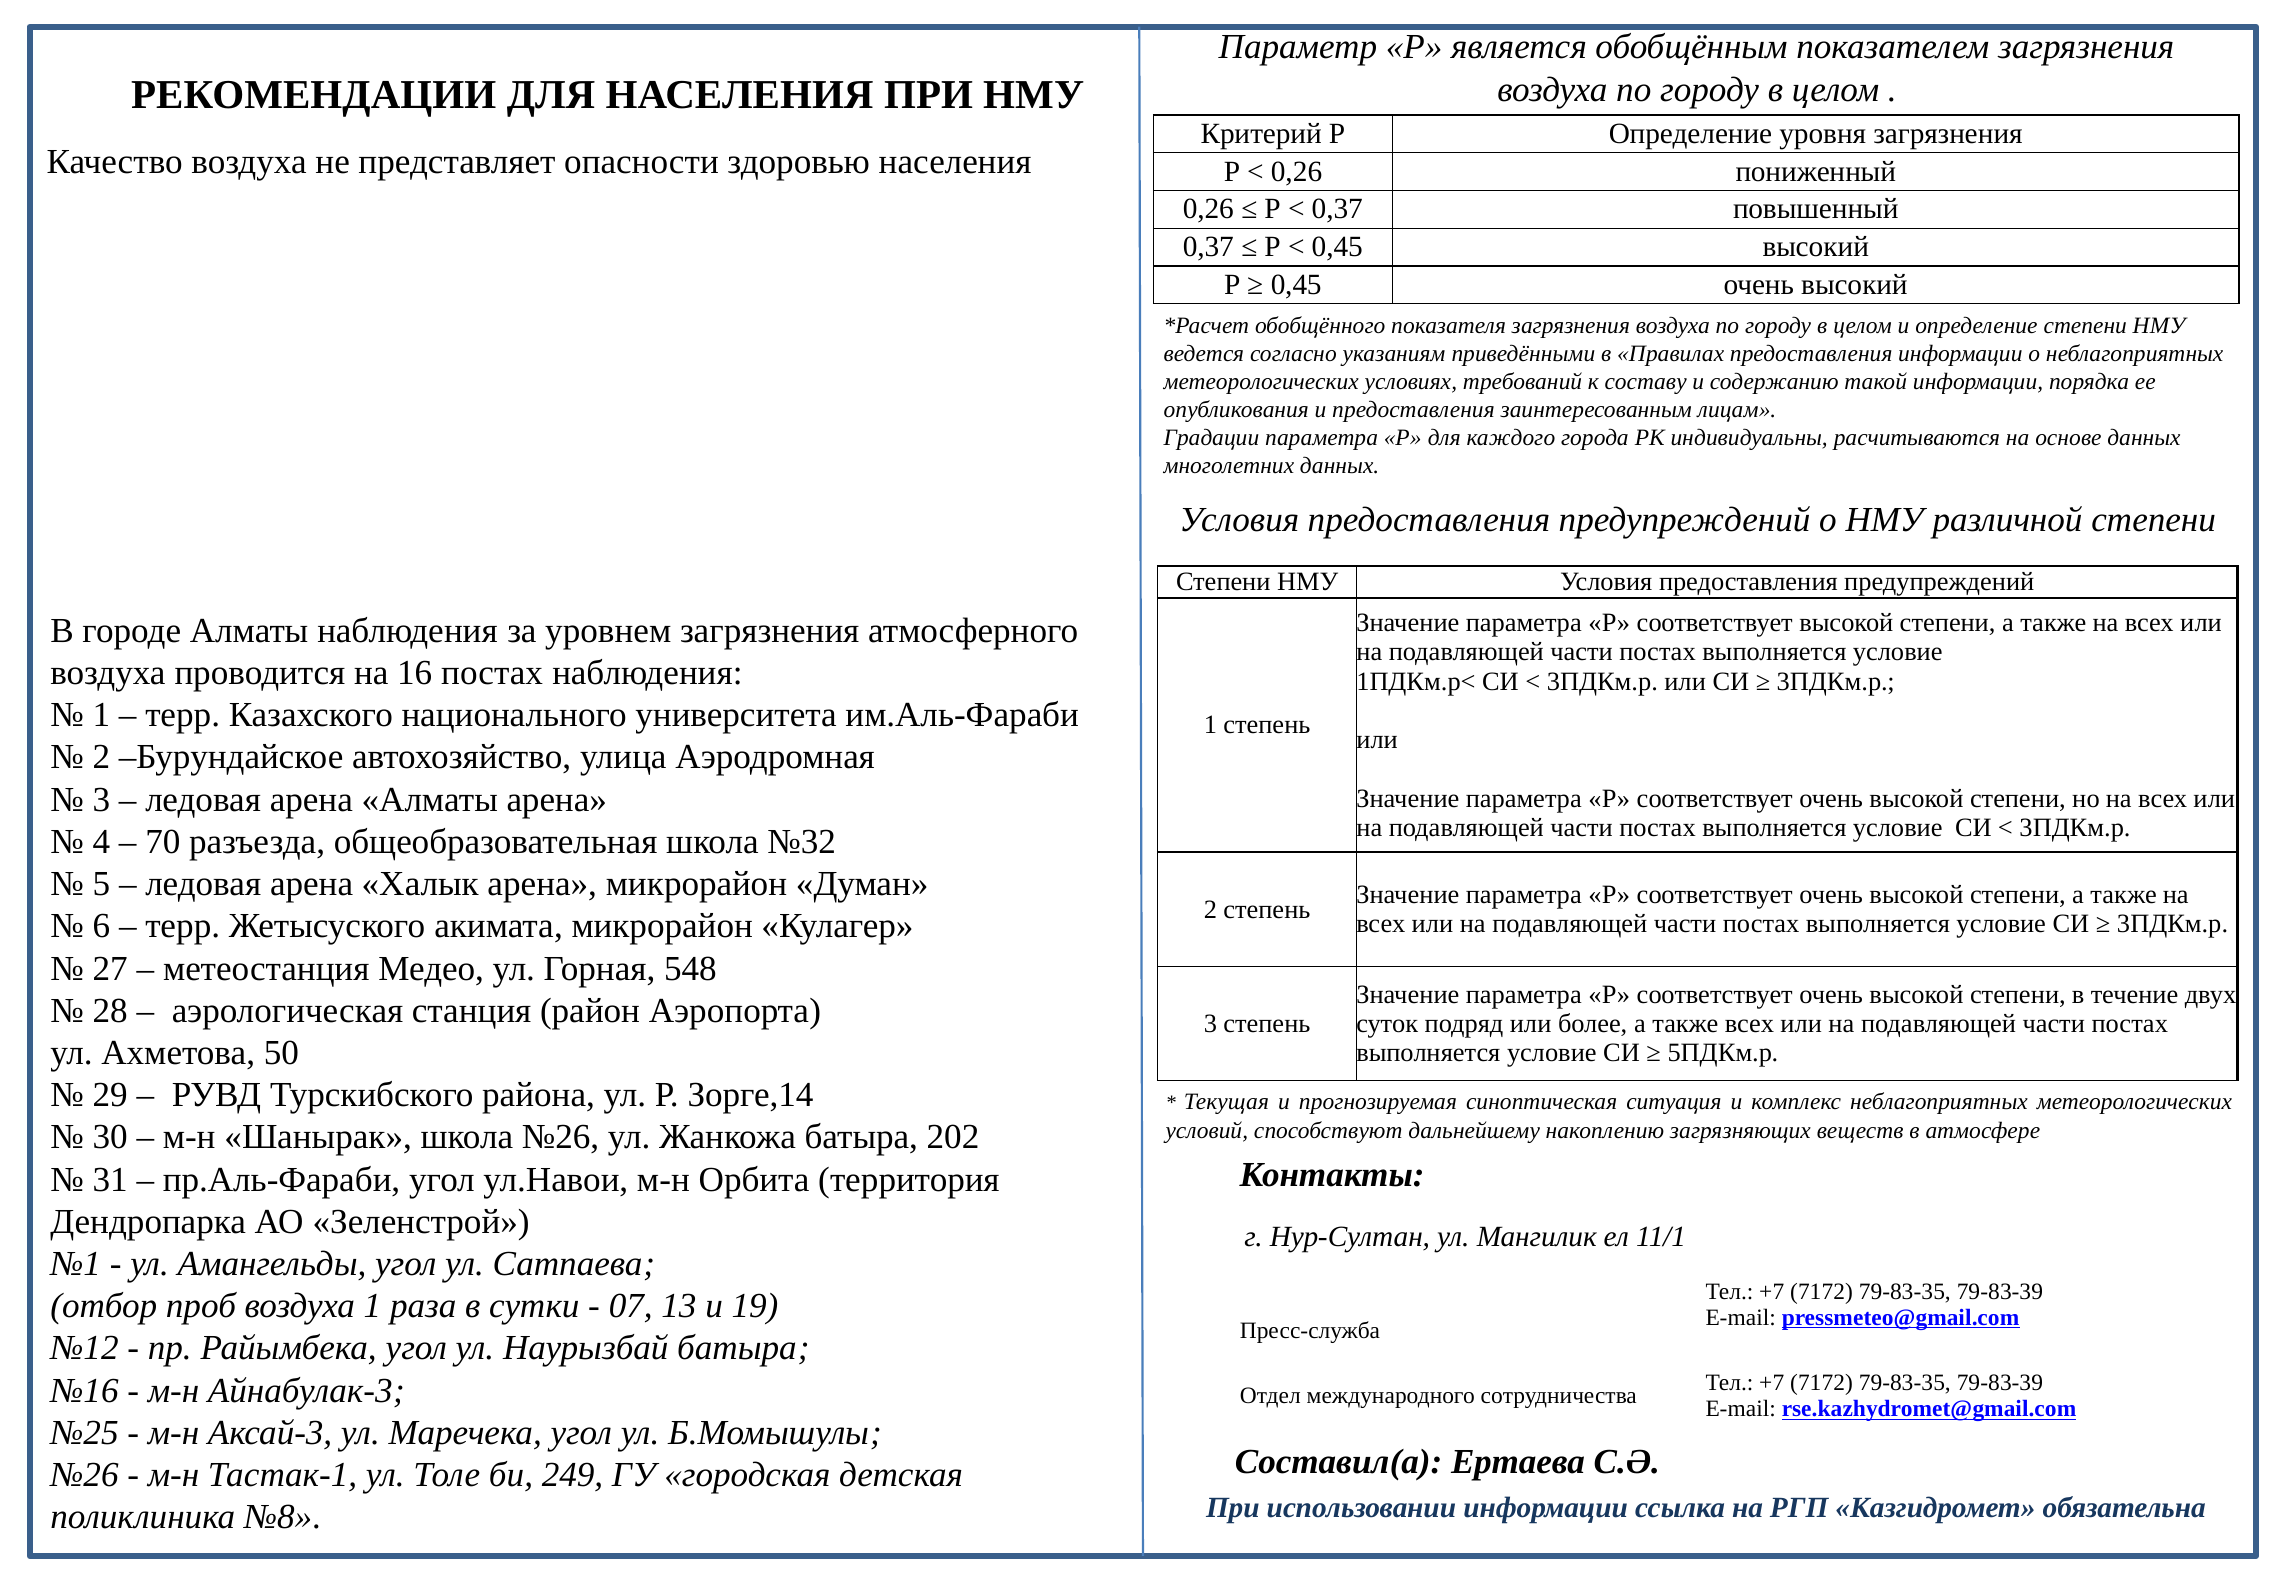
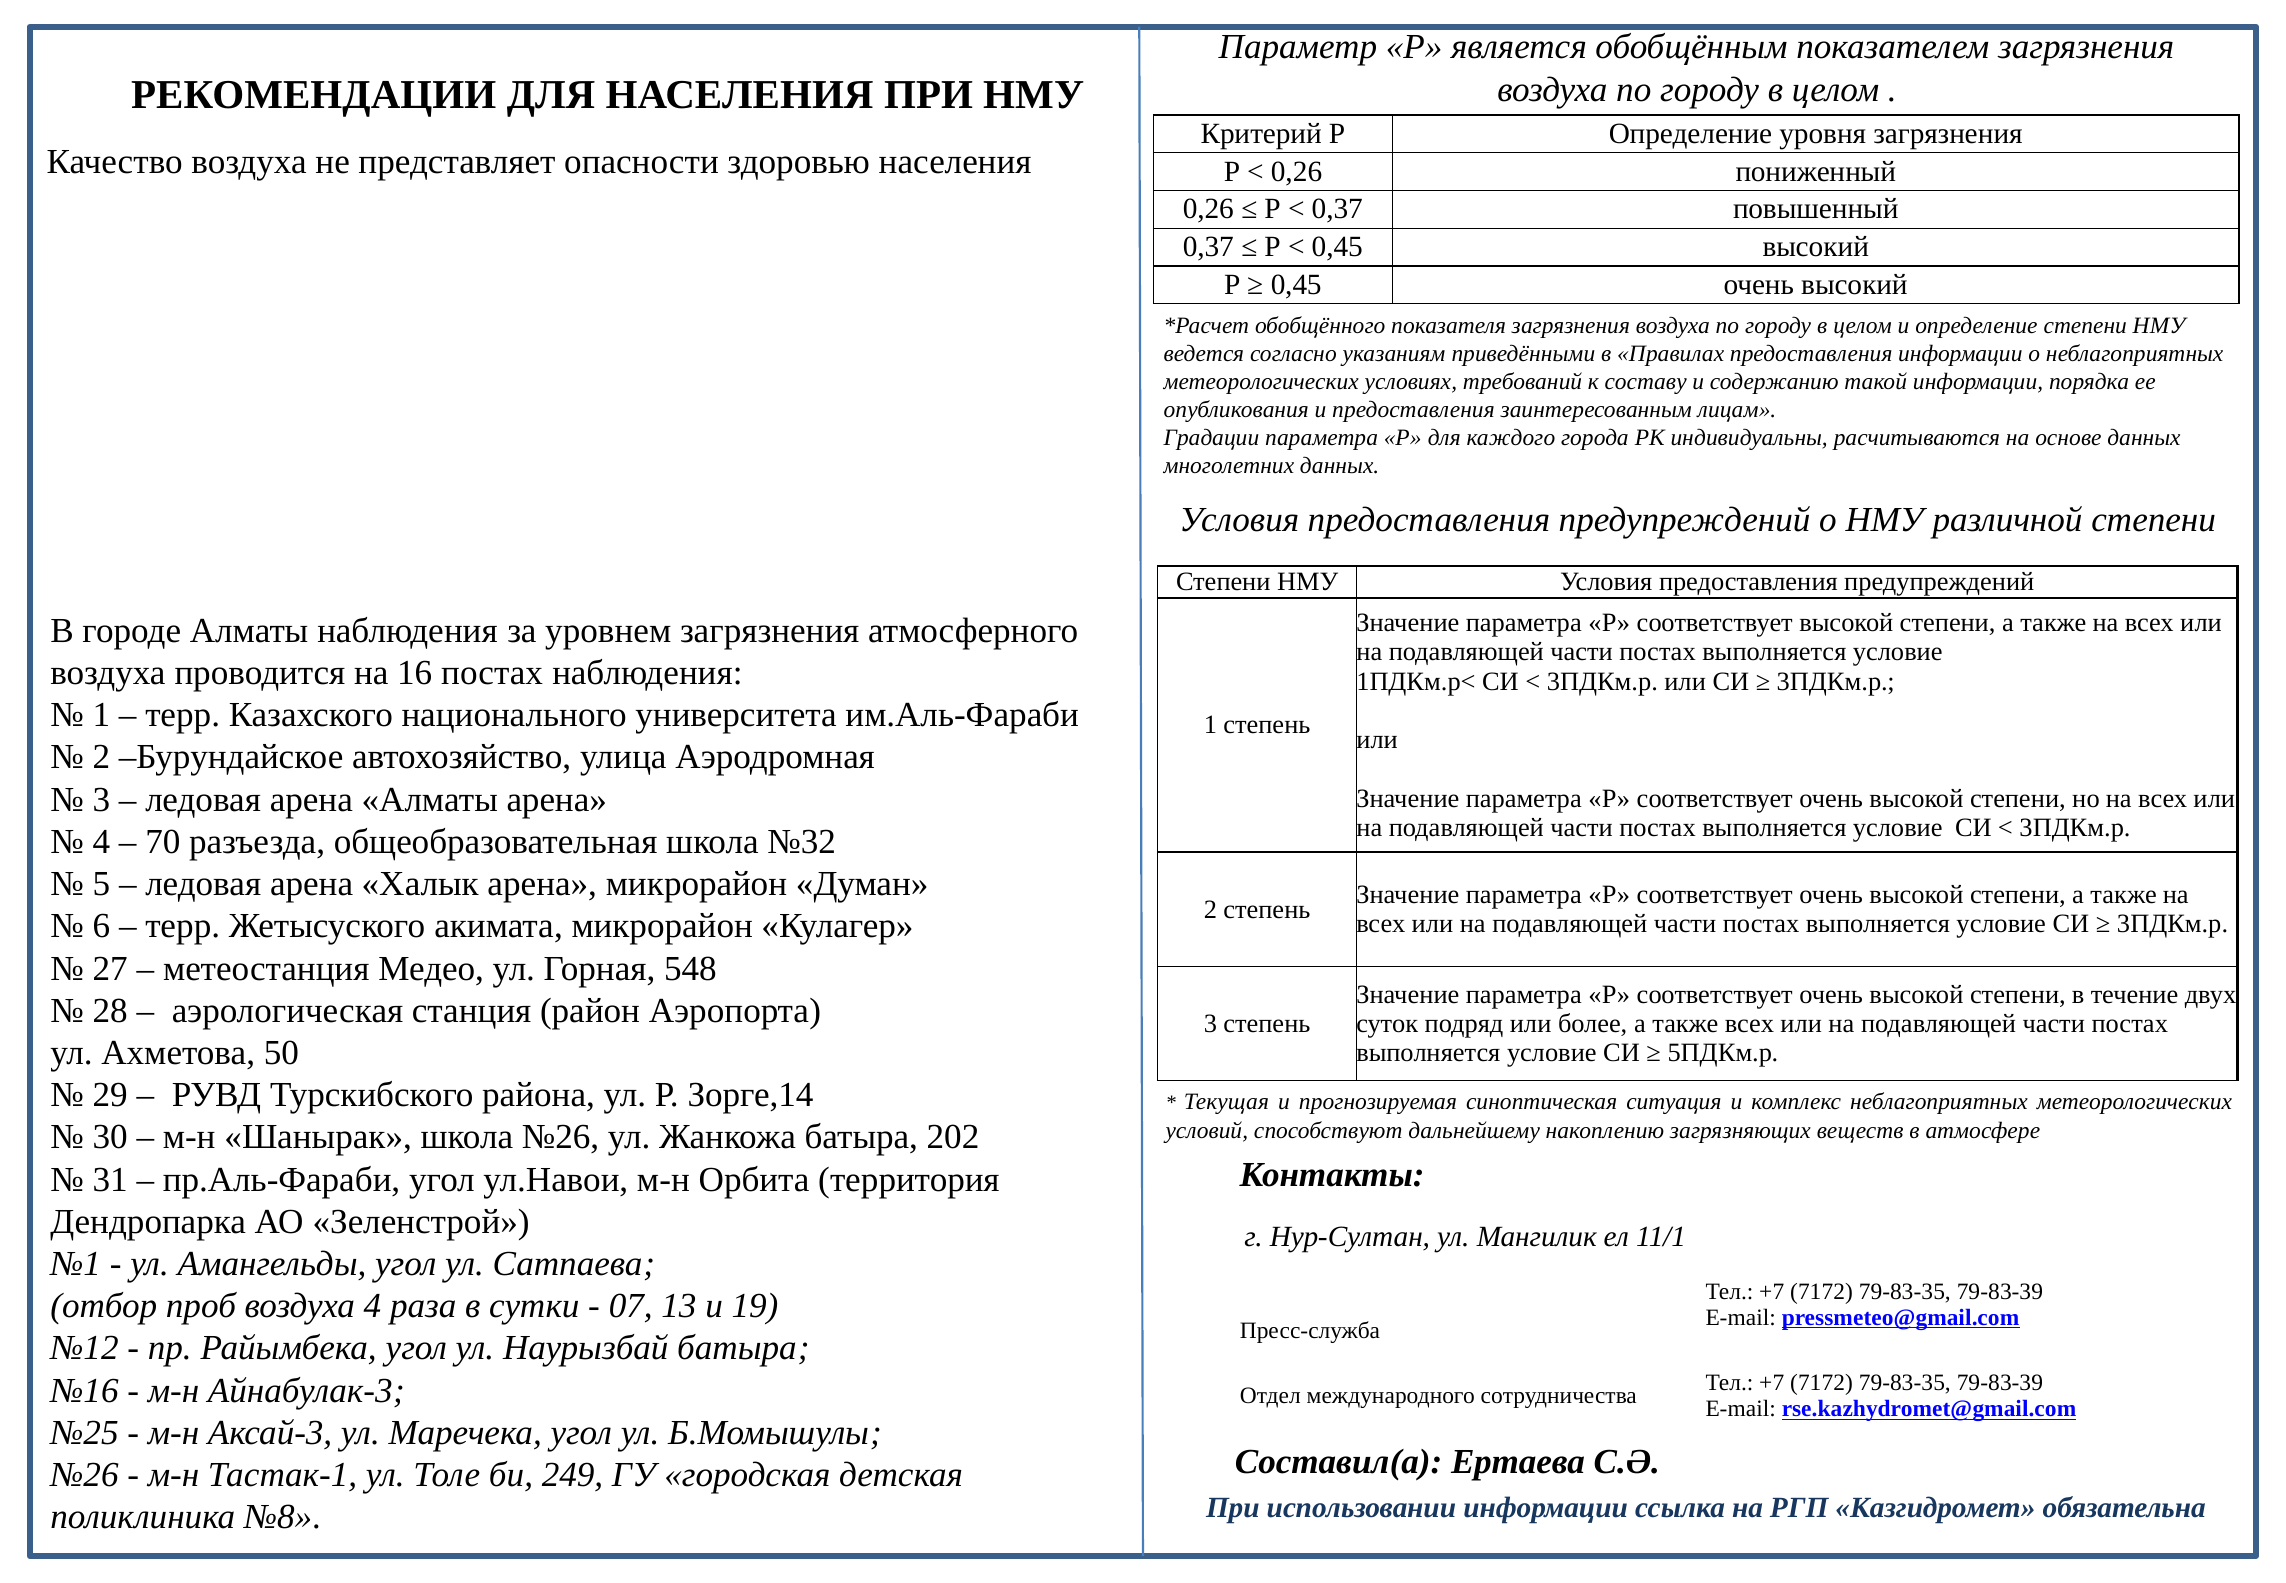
воздуха 1: 1 -> 4 (372, 1306)
